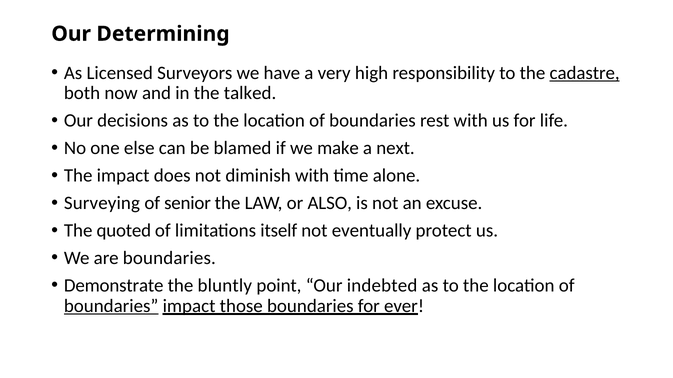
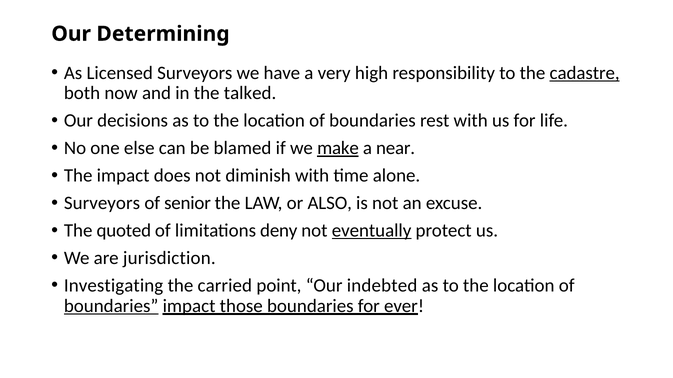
make underline: none -> present (338, 148)
next: next -> near (396, 148)
Surveying: Surveying -> Surveyors (102, 203)
itself: itself -> deny (279, 231)
eventually underline: none -> present (372, 231)
are boundaries: boundaries -> jurisdiction (169, 258)
Demonstrate: Demonstrate -> Investigating (114, 286)
bluntly: bluntly -> carried (225, 286)
